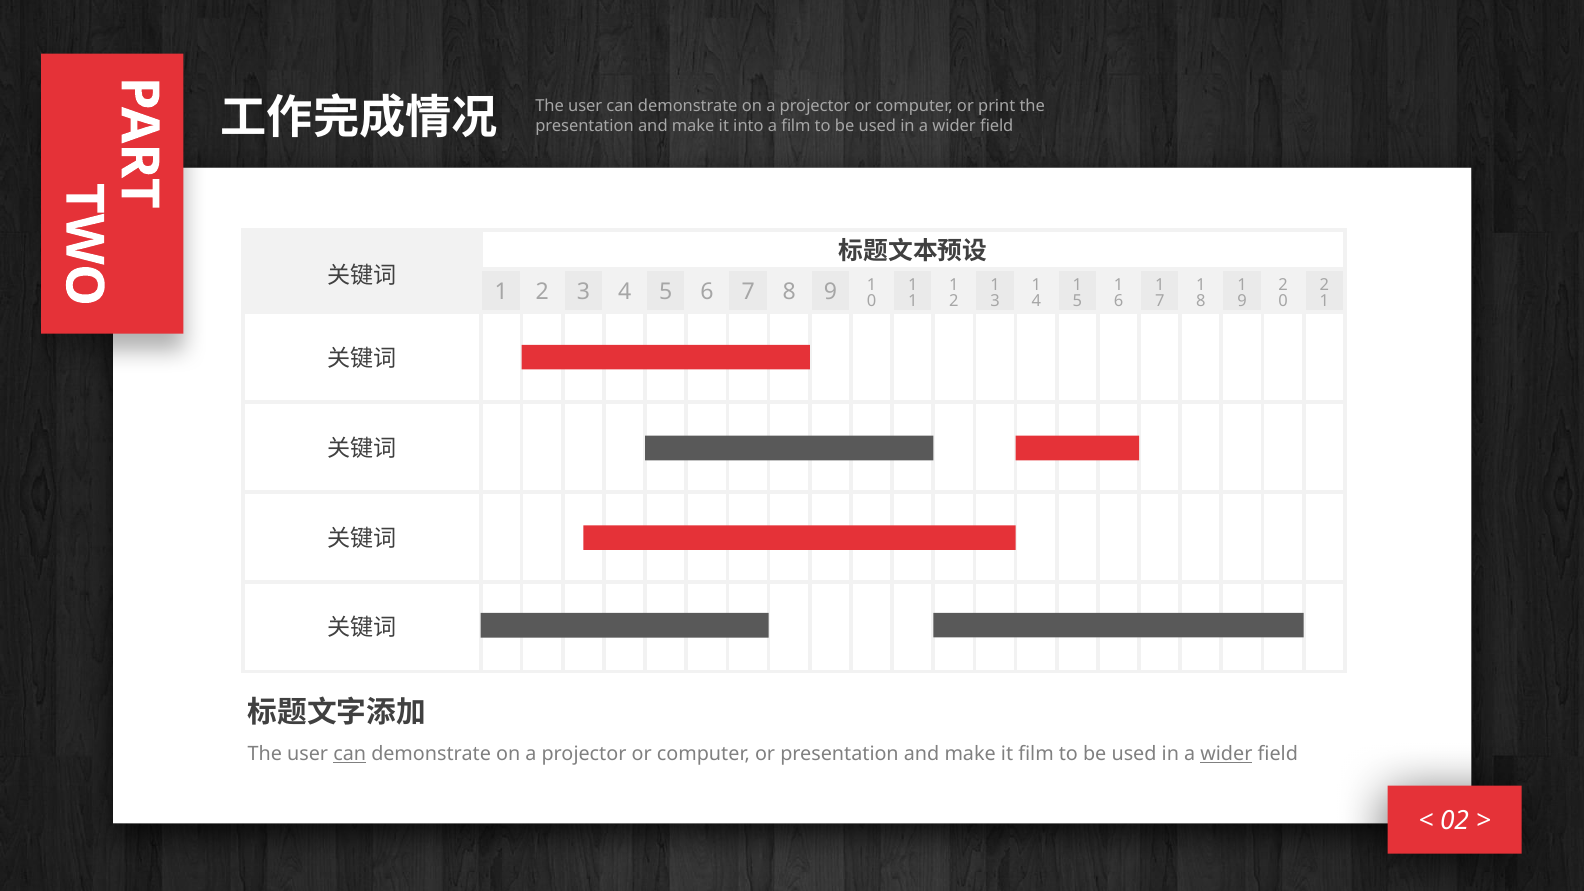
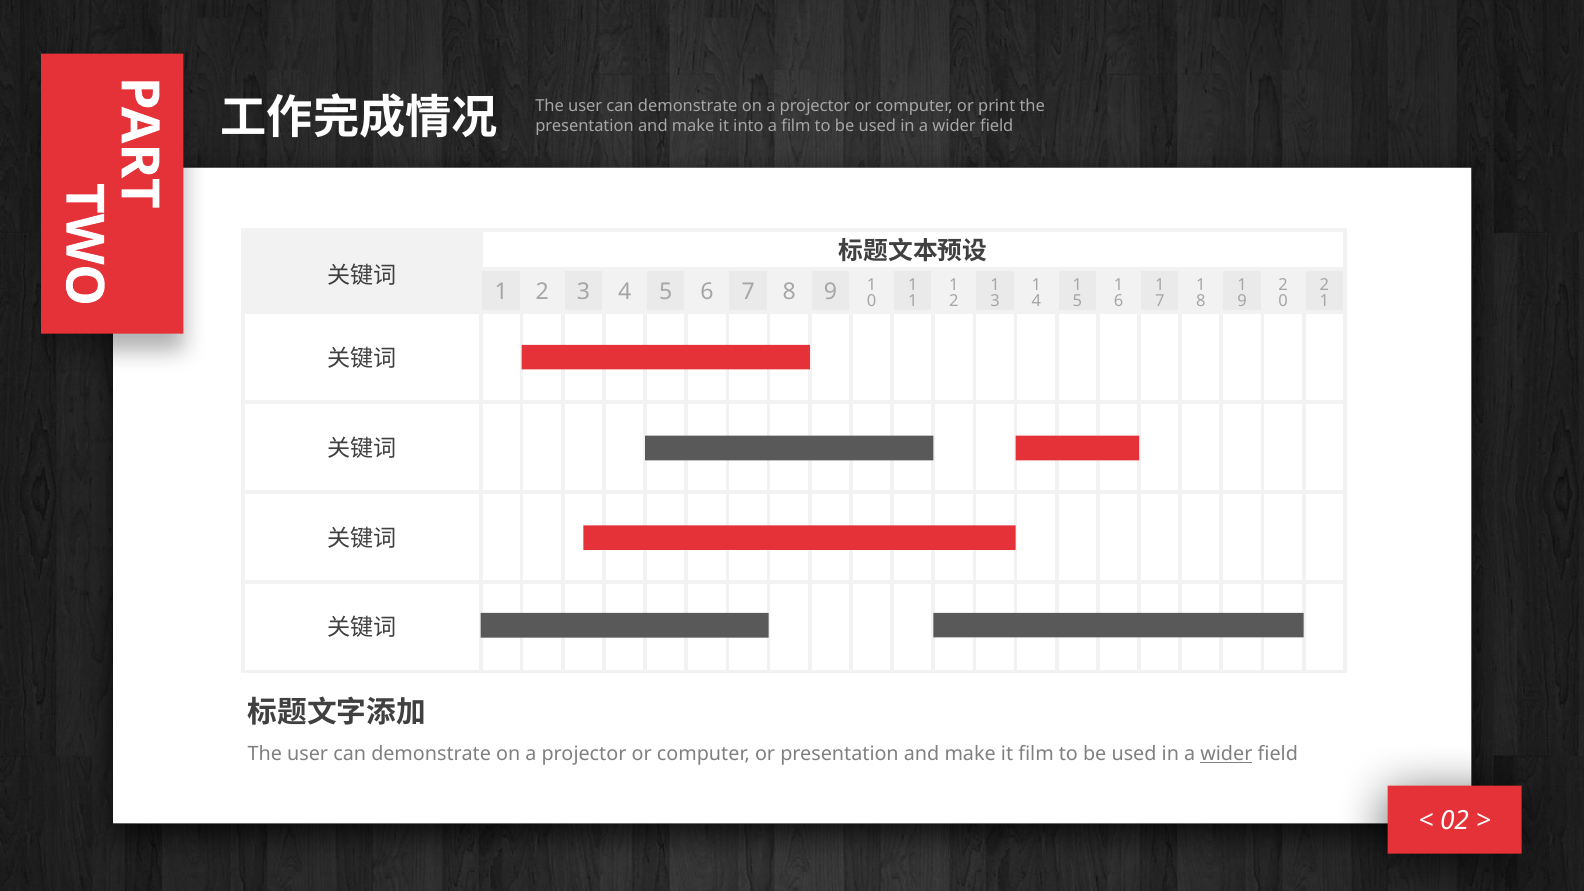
can underline: present -> none (350, 754)
